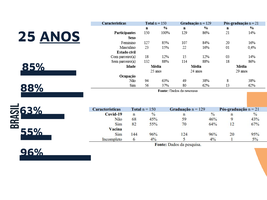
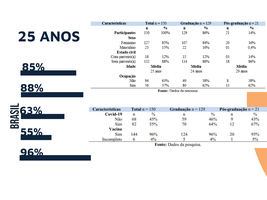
ANOS underline: present -> none (60, 37)
